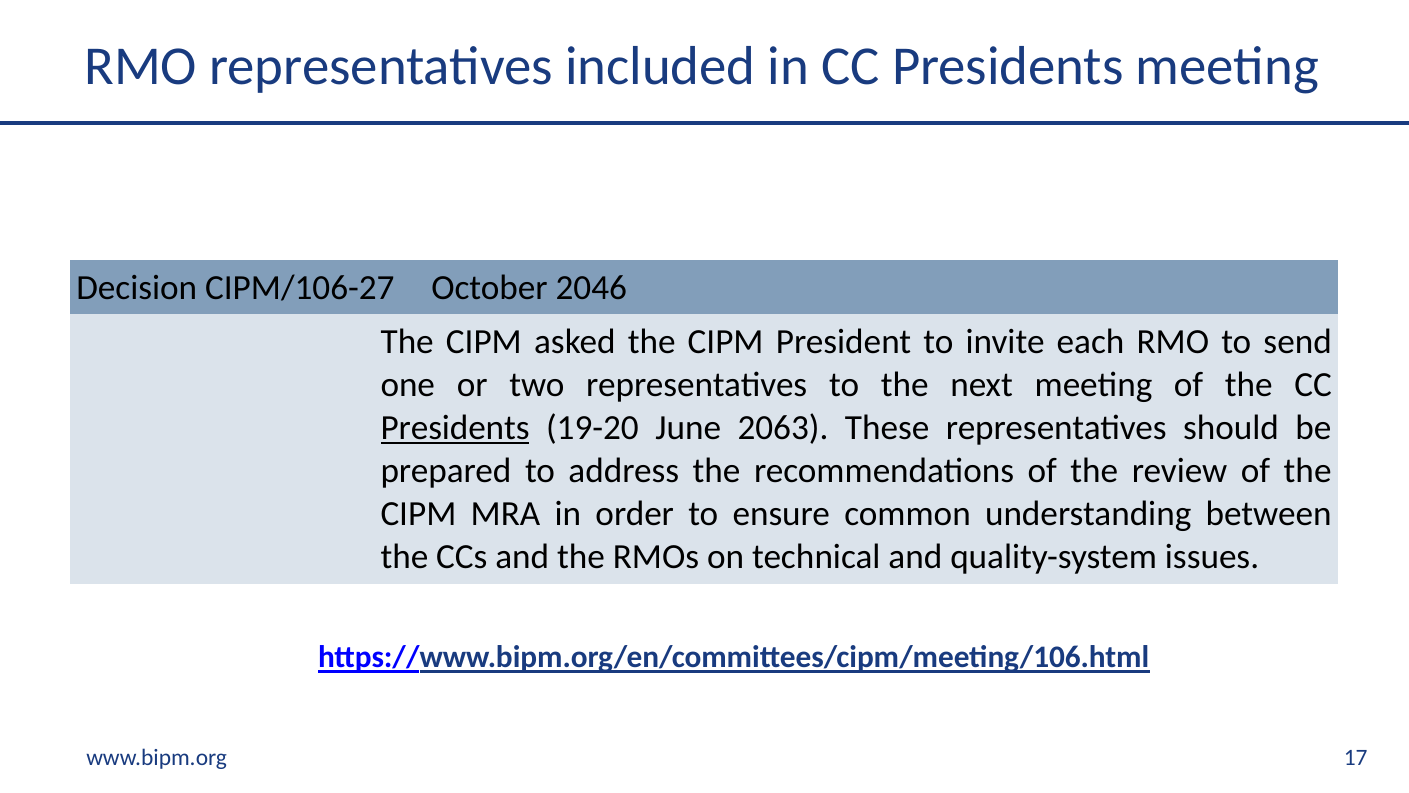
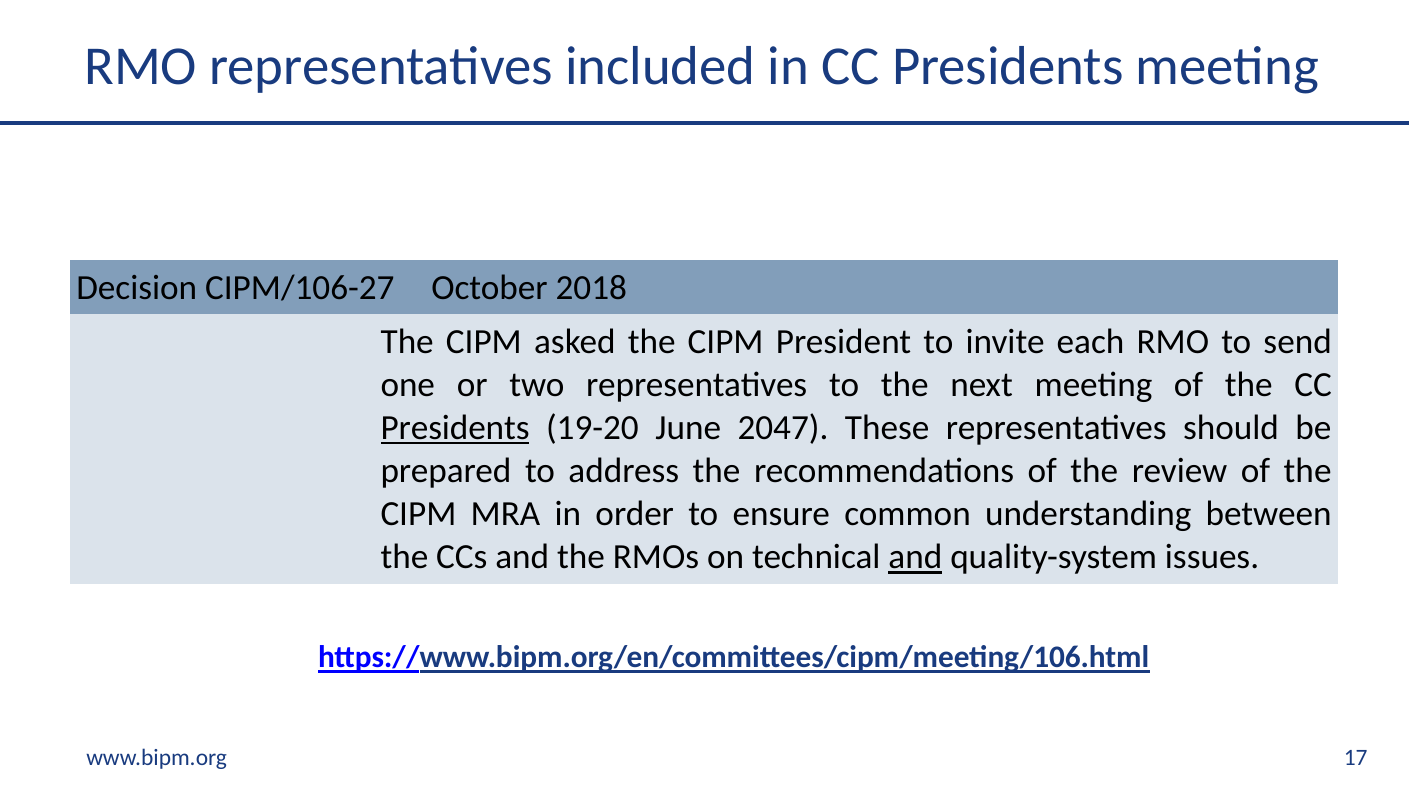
2046: 2046 -> 2018 (591, 287)
2063: 2063 -> 2047 (783, 428)
and underline: none -> present (915, 557)
